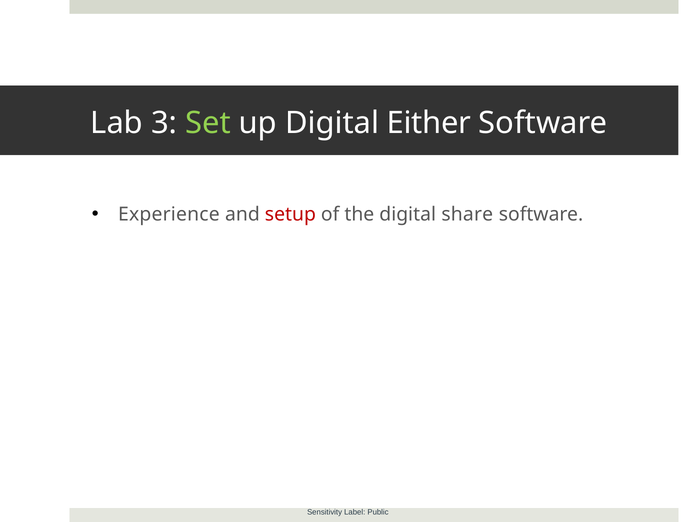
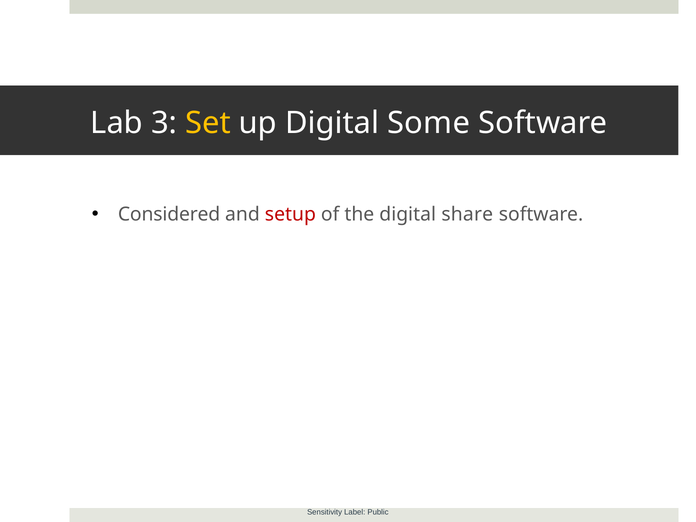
Set colour: light green -> yellow (208, 123)
Either: Either -> Some (429, 123)
Experience: Experience -> Considered (169, 214)
